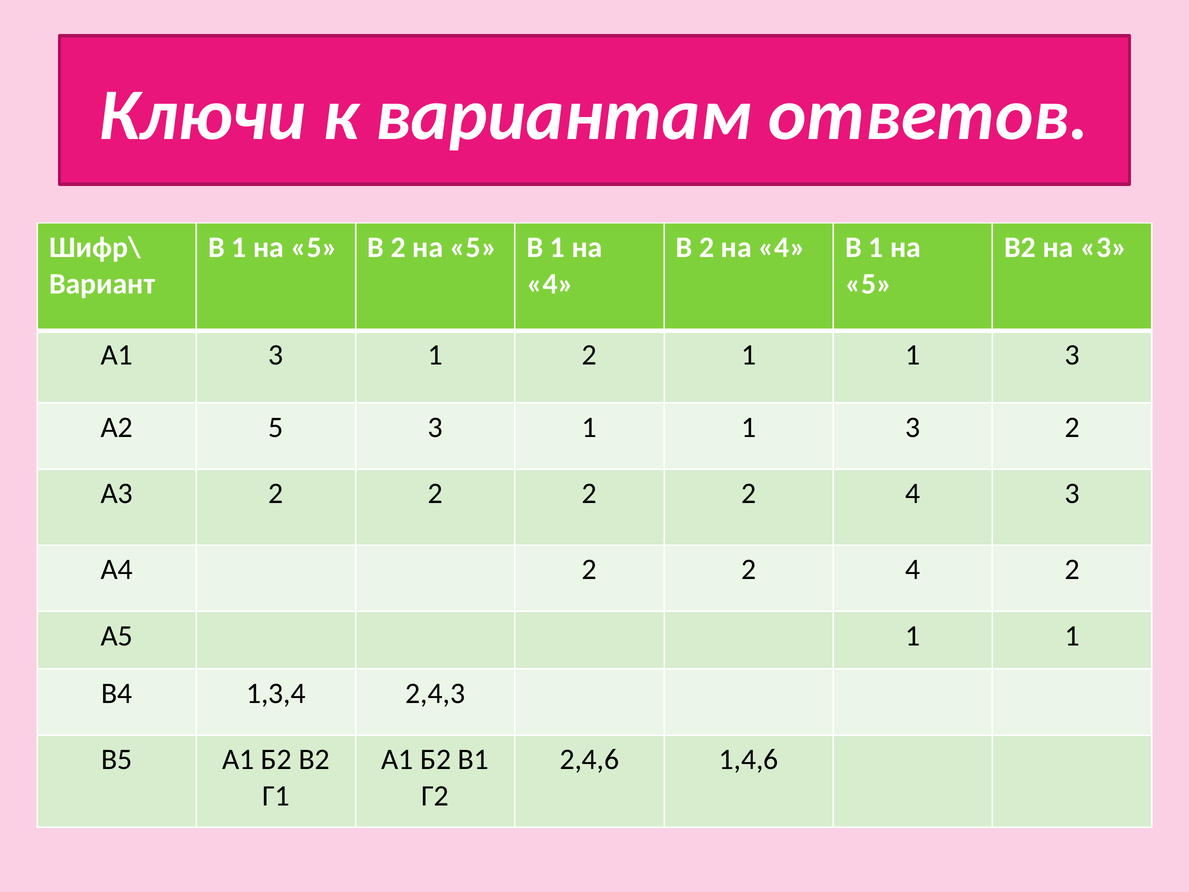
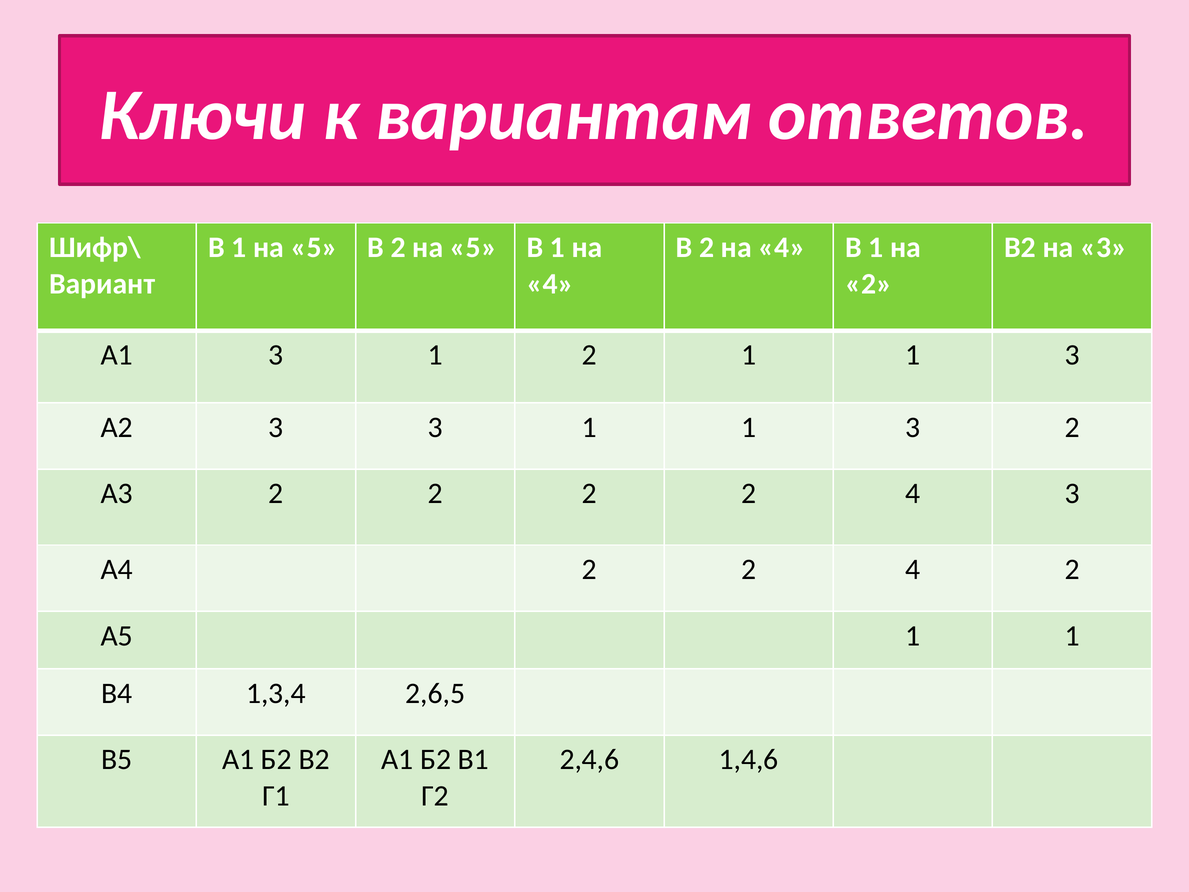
5: 5 -> 2 (869, 284)
А2 5: 5 -> 3 (276, 427)
2,4,3: 2,4,3 -> 2,6,5 (435, 693)
